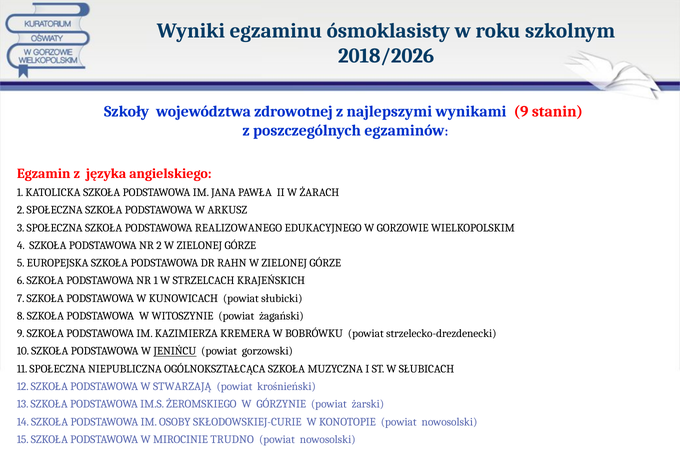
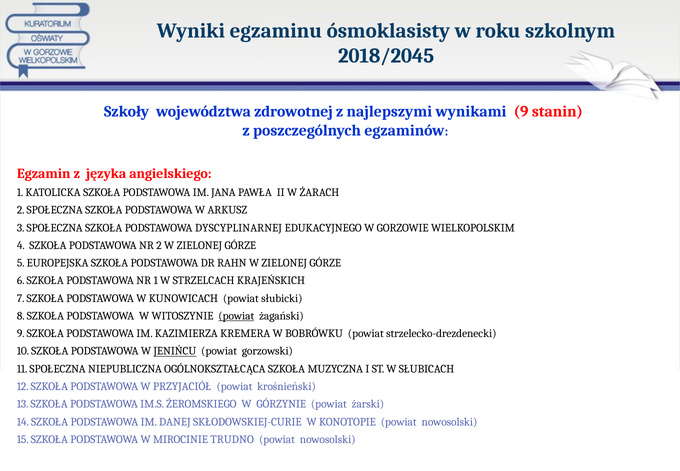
2018/2026: 2018/2026 -> 2018/2045 (386, 56)
REALIZOWANEGO: REALIZOWANEGO -> DYSCYPLINARNEJ (238, 228)
powiat underline: none -> present (236, 316)
STWARZAJĄ: STWARZAJĄ -> PRZYJACIÓŁ (182, 386)
OSOBY: OSOBY -> DANEJ (175, 422)
